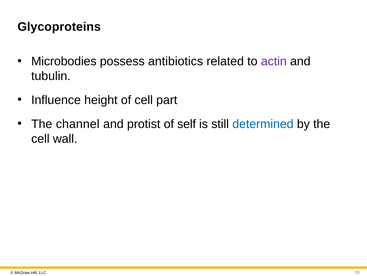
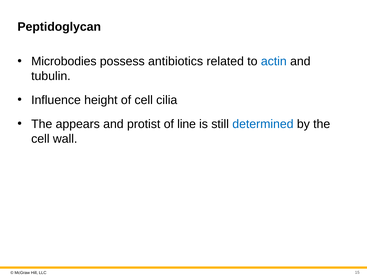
Glycoproteins: Glycoproteins -> Peptidoglycan (59, 27)
actin colour: purple -> blue (274, 61)
part: part -> cilia (167, 100)
channel: channel -> appears (78, 124)
self: self -> line (187, 124)
